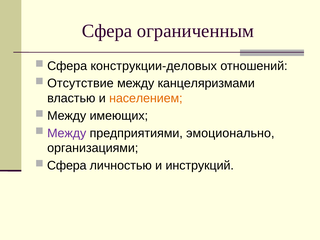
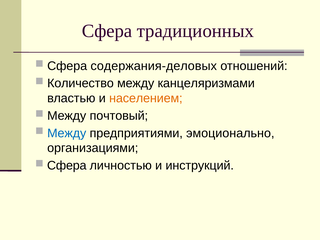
ограниченным: ограниченным -> традиционных (195, 31)
конструкции-деловых: конструкции-деловых -> содержания-деловых (154, 66)
Отсутствие: Отсутствие -> Количество (80, 83)
имеющих: имеющих -> почтовый (119, 116)
Между colour: purple -> blue (67, 133)
